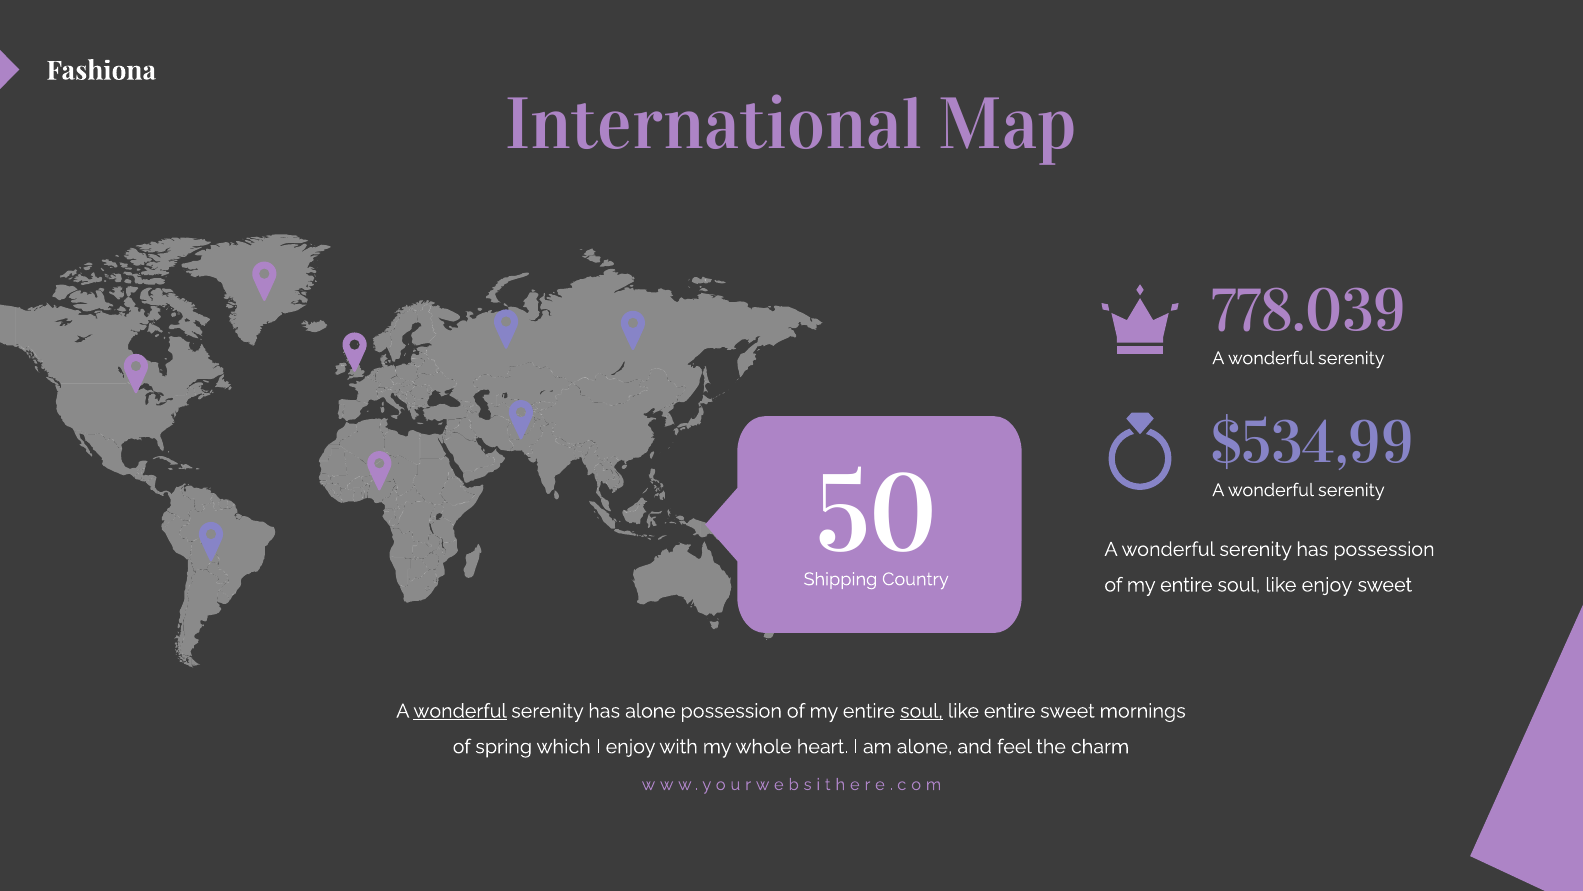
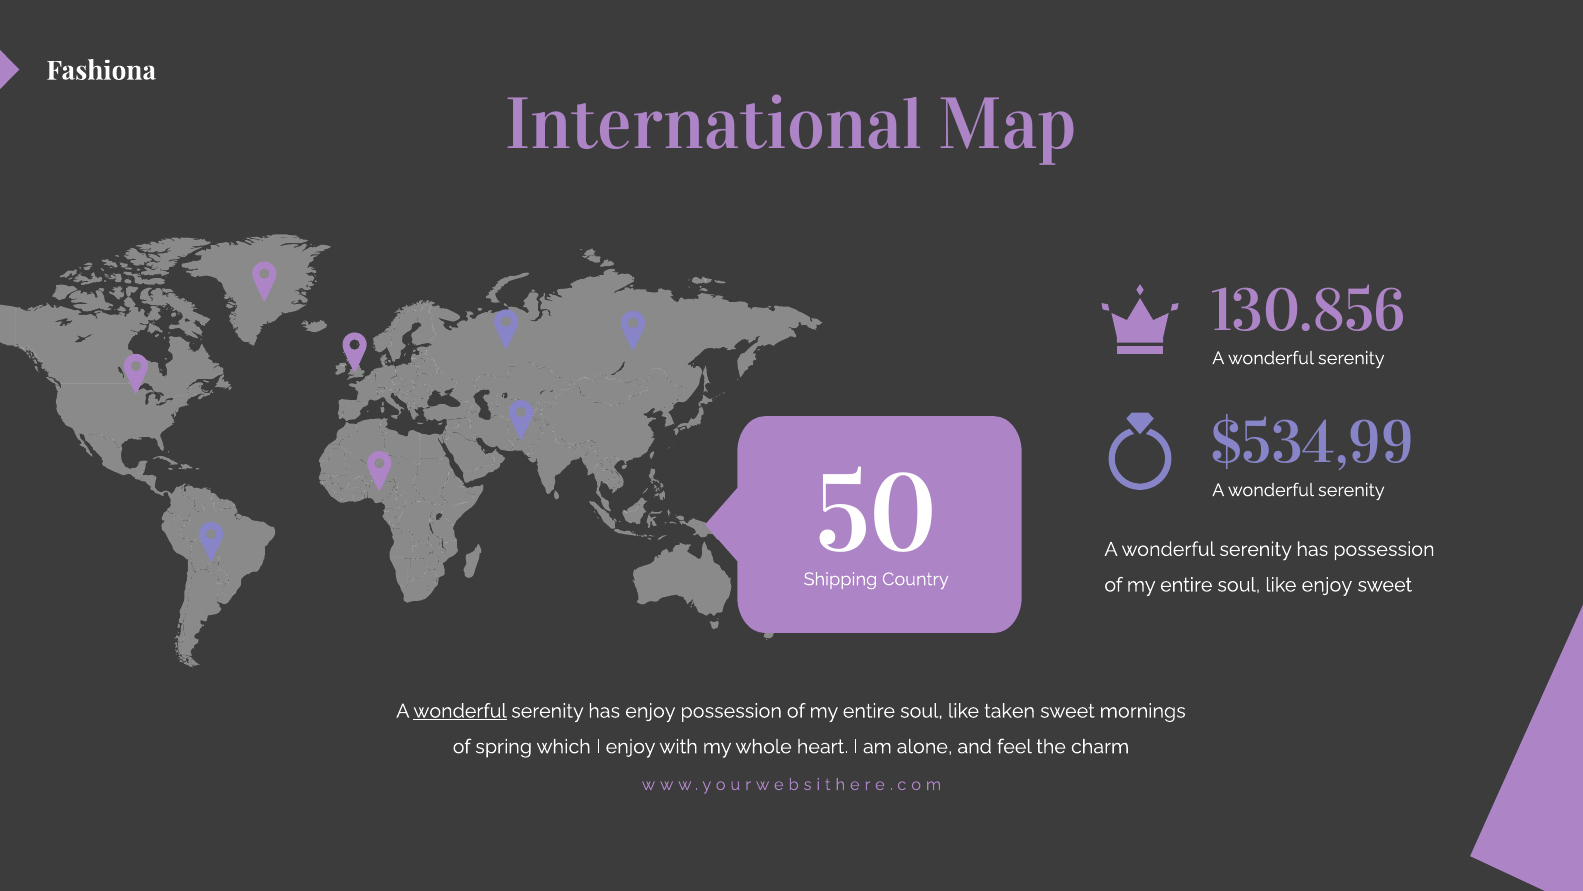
778.039: 778.039 -> 130.856 (1309, 311)
has alone: alone -> enjoy (650, 711)
soul underline: present -> none (921, 711)
like entire: entire -> taken (1010, 711)
